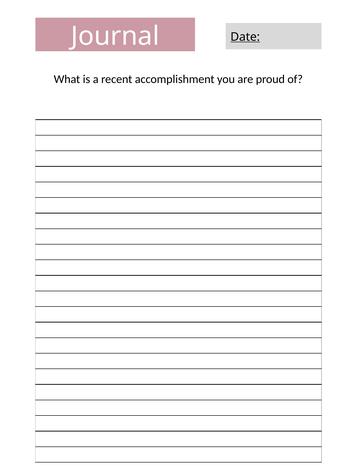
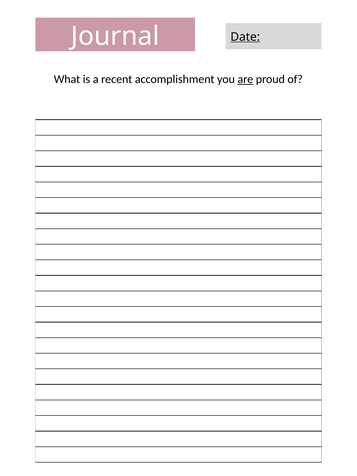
are underline: none -> present (245, 79)
